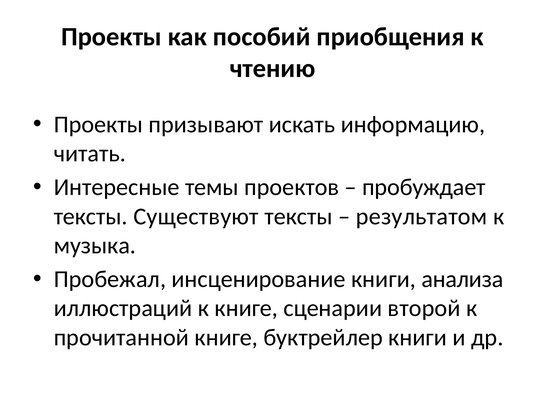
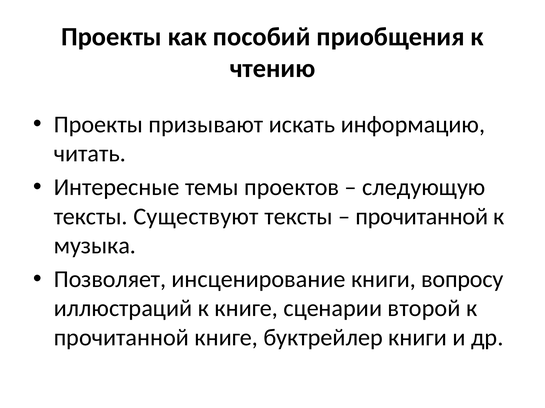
пробуждает: пробуждает -> следующую (424, 188)
результатом: результатом -> прочитанной (422, 217)
Пробежал: Пробежал -> Позволяет (110, 280)
анализа: анализа -> вопросу (462, 280)
